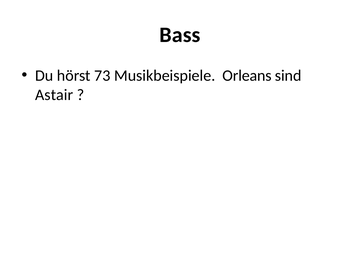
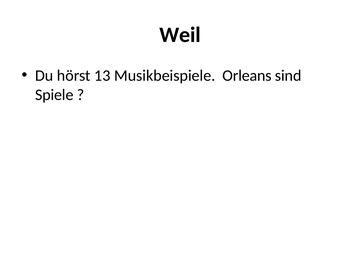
Bass: Bass -> Weil (180, 35)
73: 73 -> 13 (102, 76)
Astair: Astair -> Spiele (54, 95)
